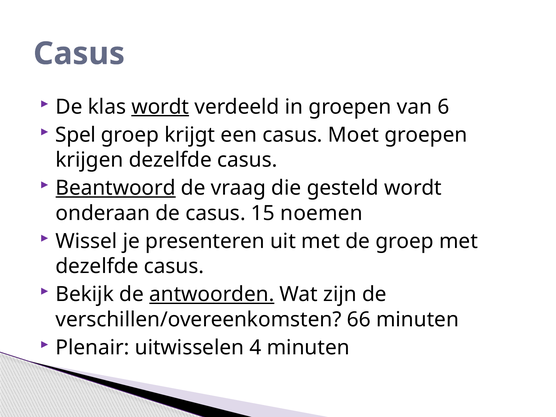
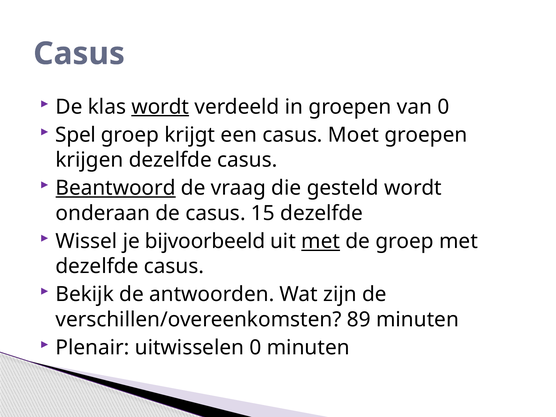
van 6: 6 -> 0 (443, 107)
15 noemen: noemen -> dezelfde (322, 213)
presenteren: presenteren -> bijvoorbeeld (205, 241)
met underline: none -> present (321, 241)
antwoorden underline: present -> none (212, 294)
66: 66 -> 89 (359, 319)
uitwisselen 4: 4 -> 0 (256, 348)
